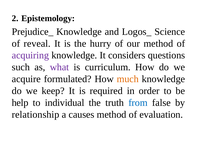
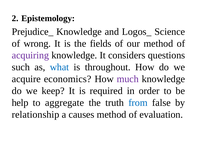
reveal: reveal -> wrong (37, 43)
hurry: hurry -> fields (101, 43)
what colour: purple -> blue (59, 67)
curriculum: curriculum -> throughout (108, 67)
formulated: formulated -> economics (68, 79)
much colour: orange -> purple (128, 79)
individual: individual -> aggregate (65, 102)
